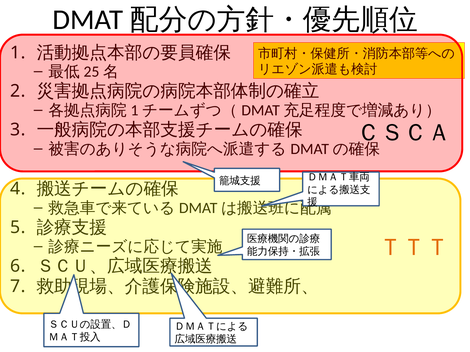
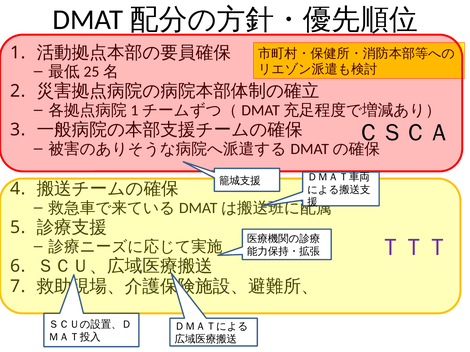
ＴＴＴ colour: orange -> purple (414, 248)
